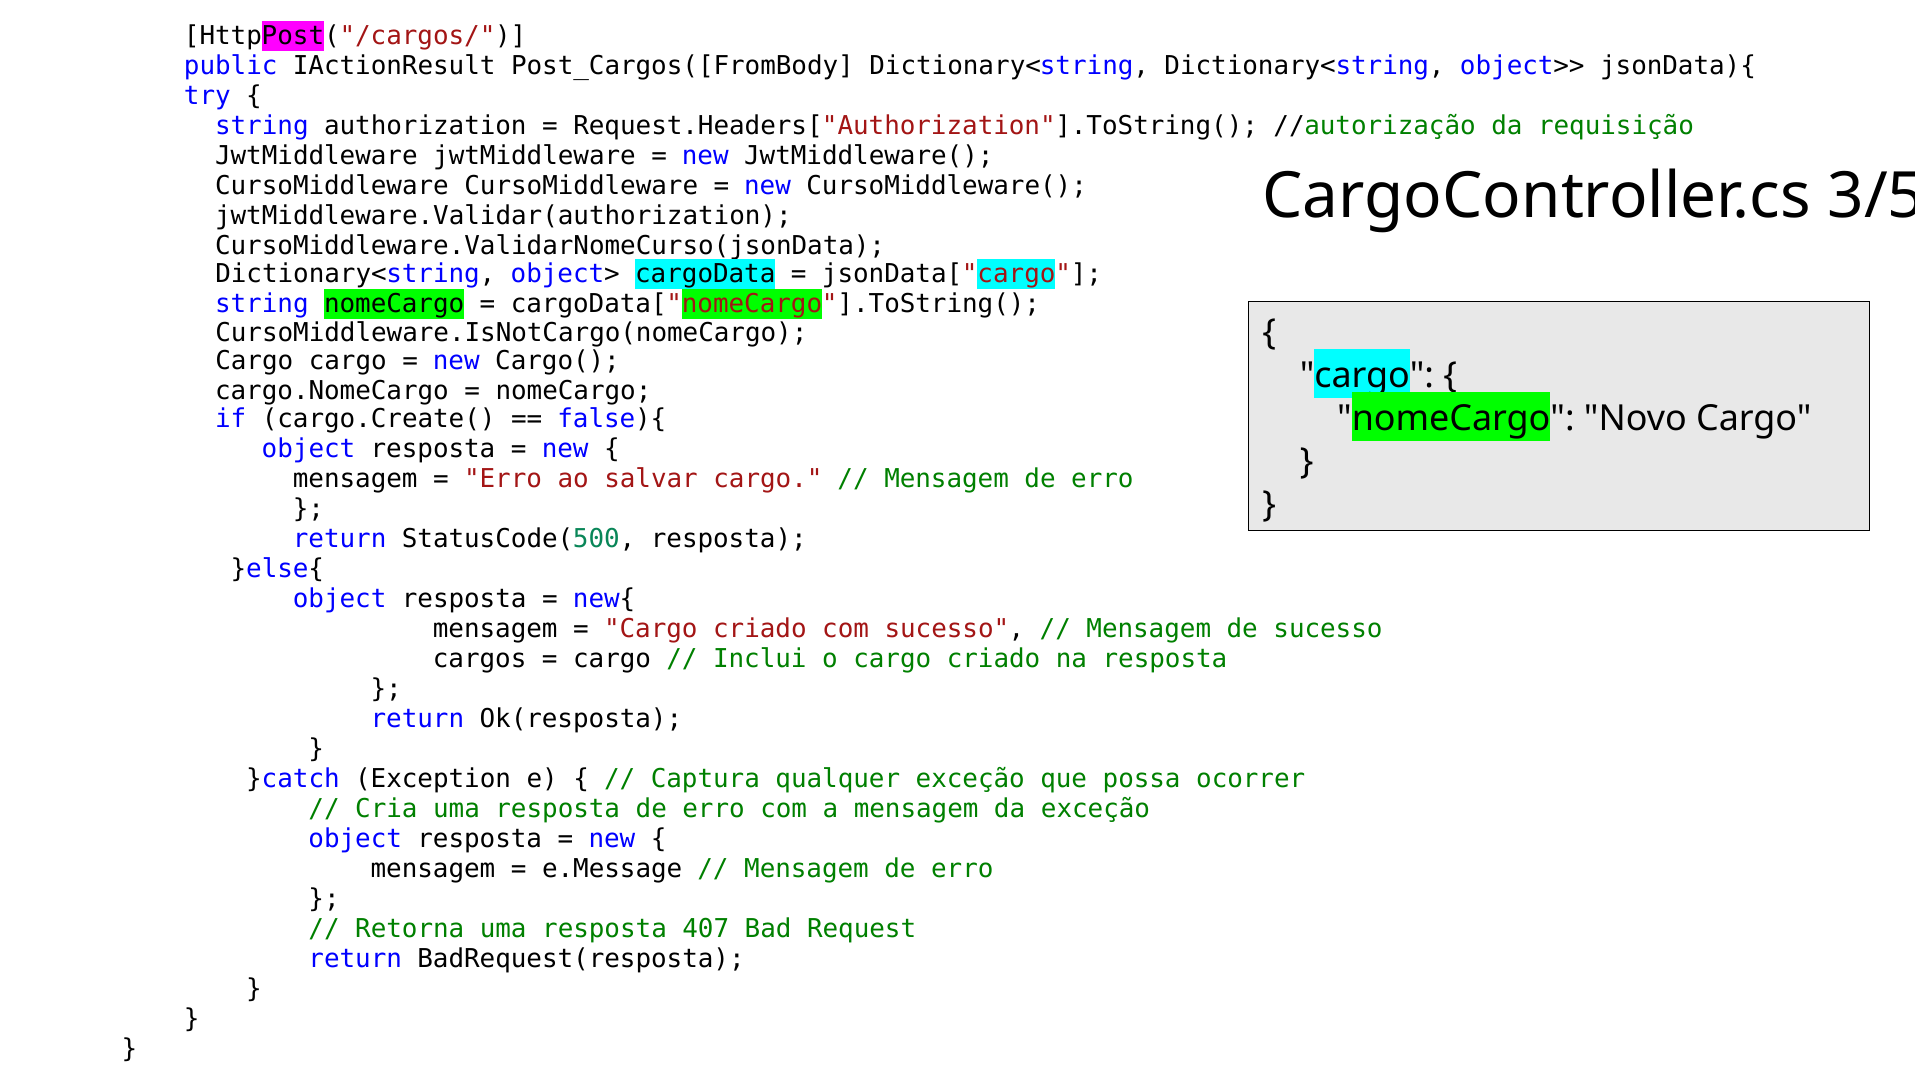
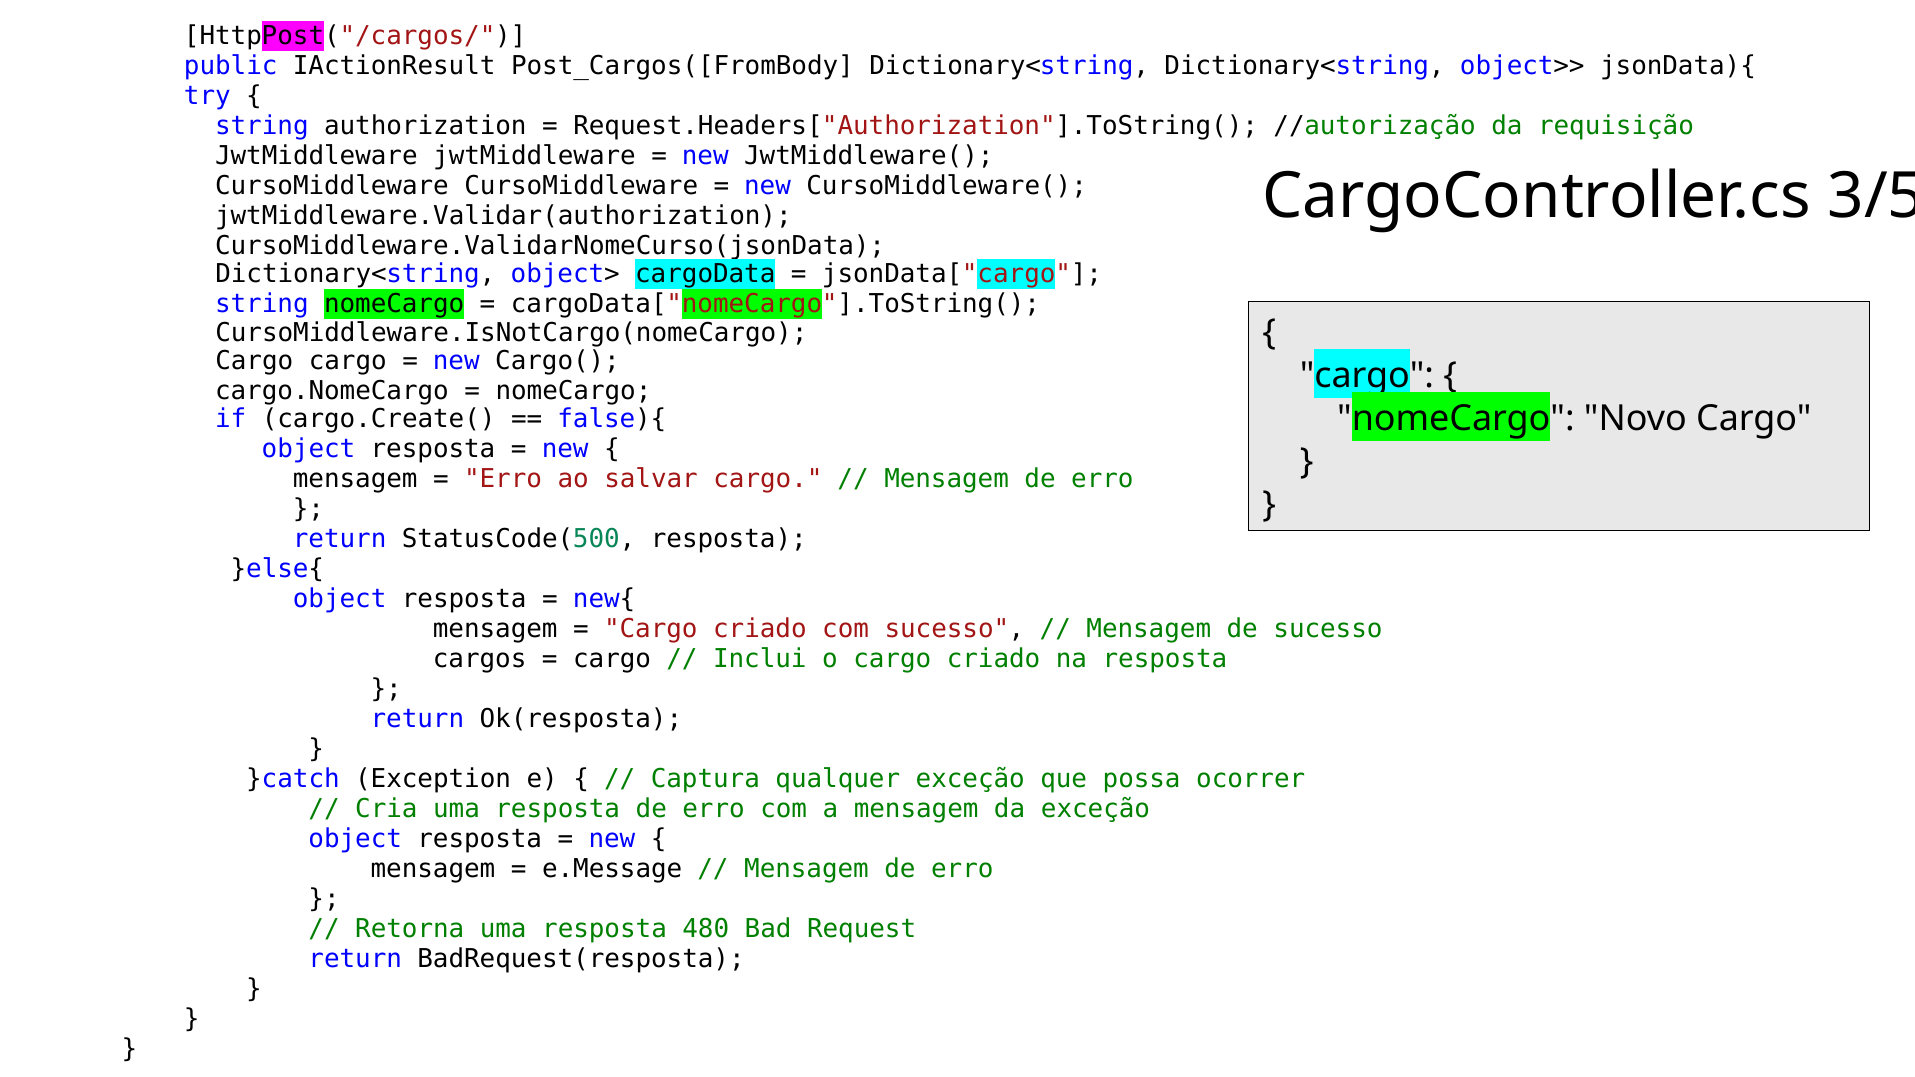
407: 407 -> 480 (706, 929)
